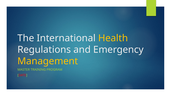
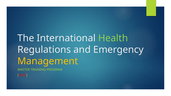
Health colour: yellow -> light green (113, 38)
